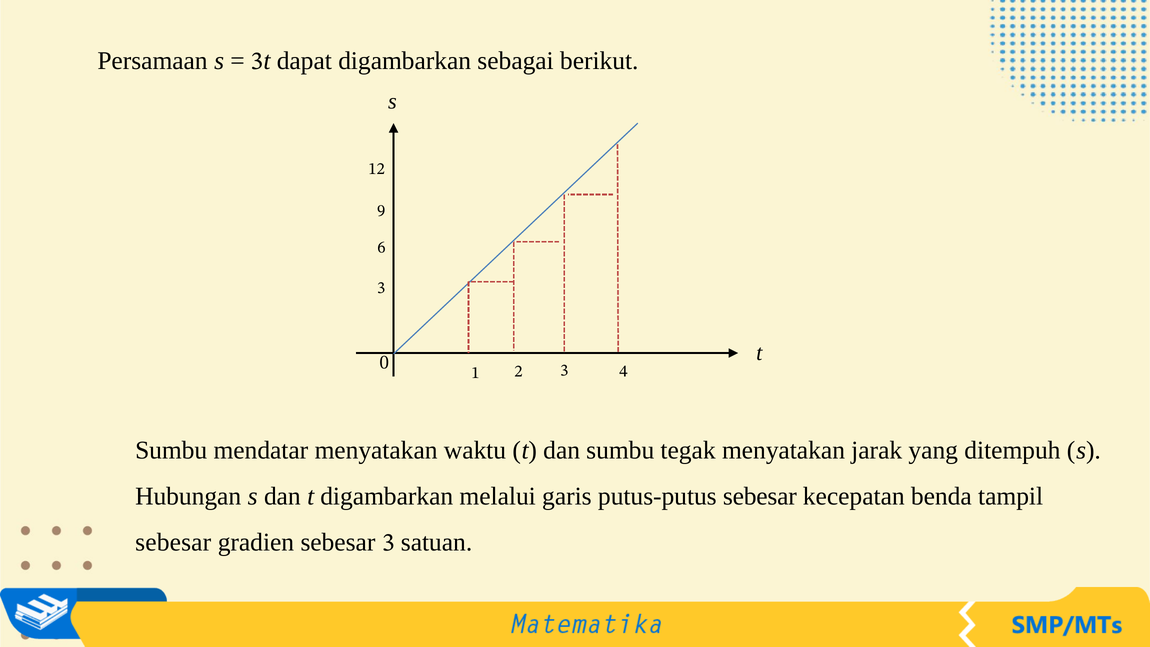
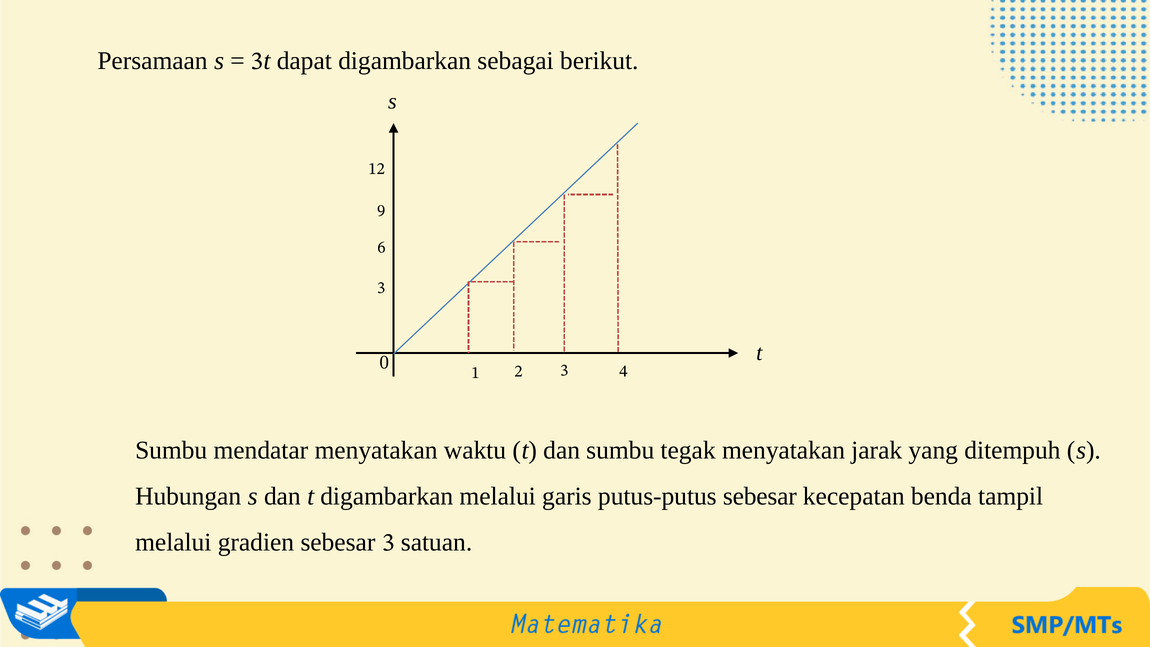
sebesar: sebesar -> melalui (173, 542)
